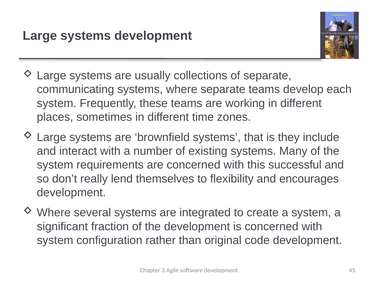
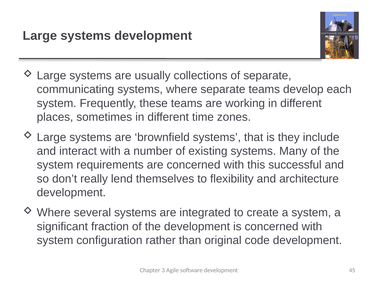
encourages: encourages -> architecture (309, 179)
